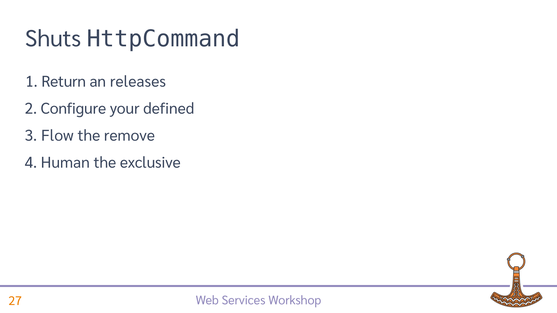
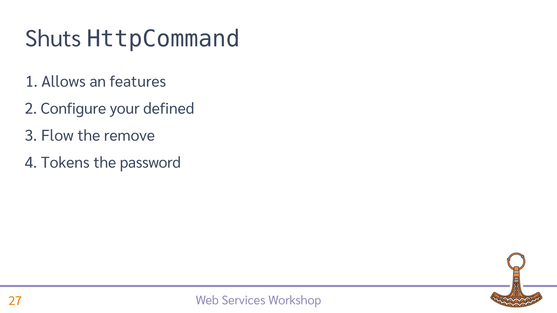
Return: Return -> Allows (64, 82)
releases: releases -> features (138, 82)
Human: Human -> Tokens (65, 163)
exclusive: exclusive -> password (150, 163)
